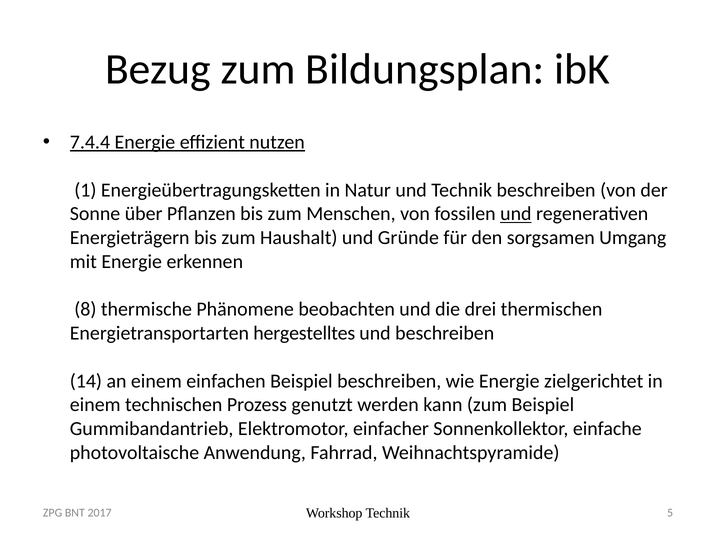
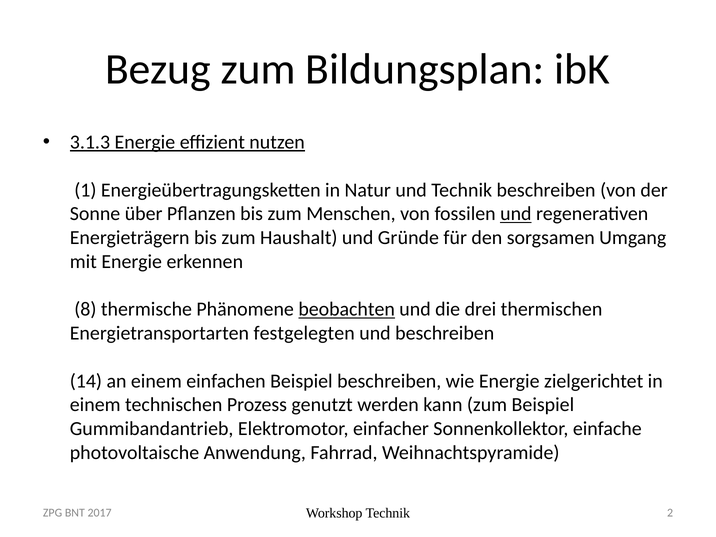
7.4.4: 7.4.4 -> 3.1.3 (90, 142)
beobachten underline: none -> present (347, 309)
hergestelltes: hergestelltes -> festgelegten (304, 333)
5: 5 -> 2 (670, 513)
